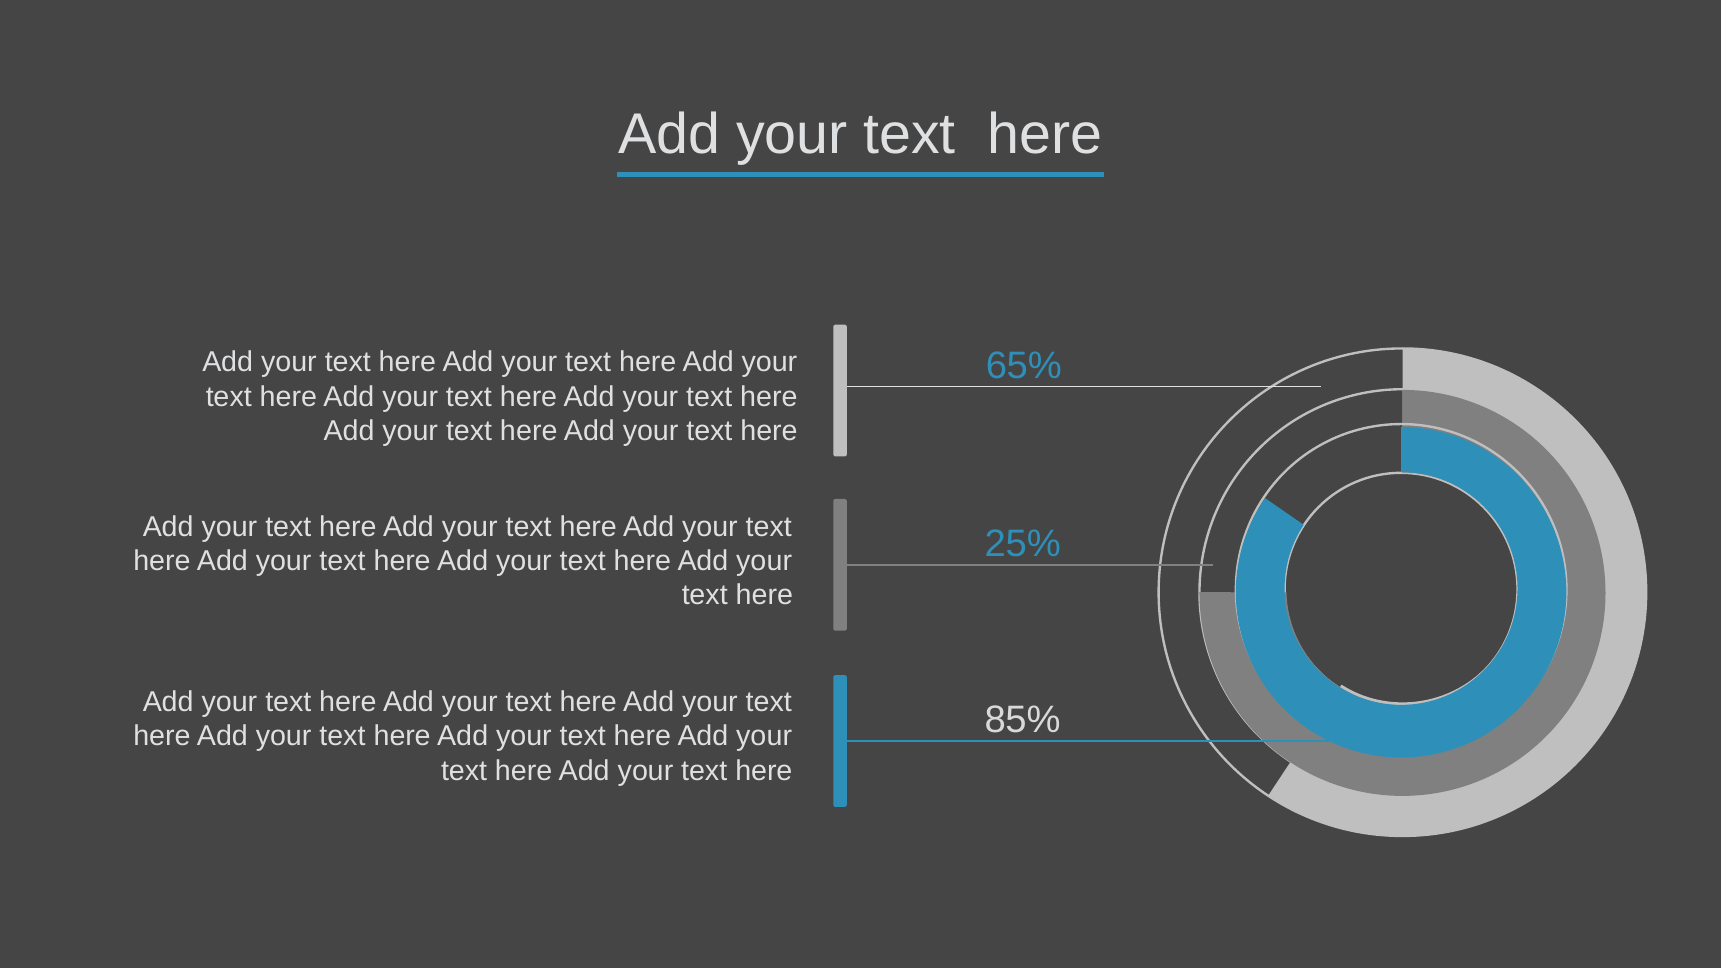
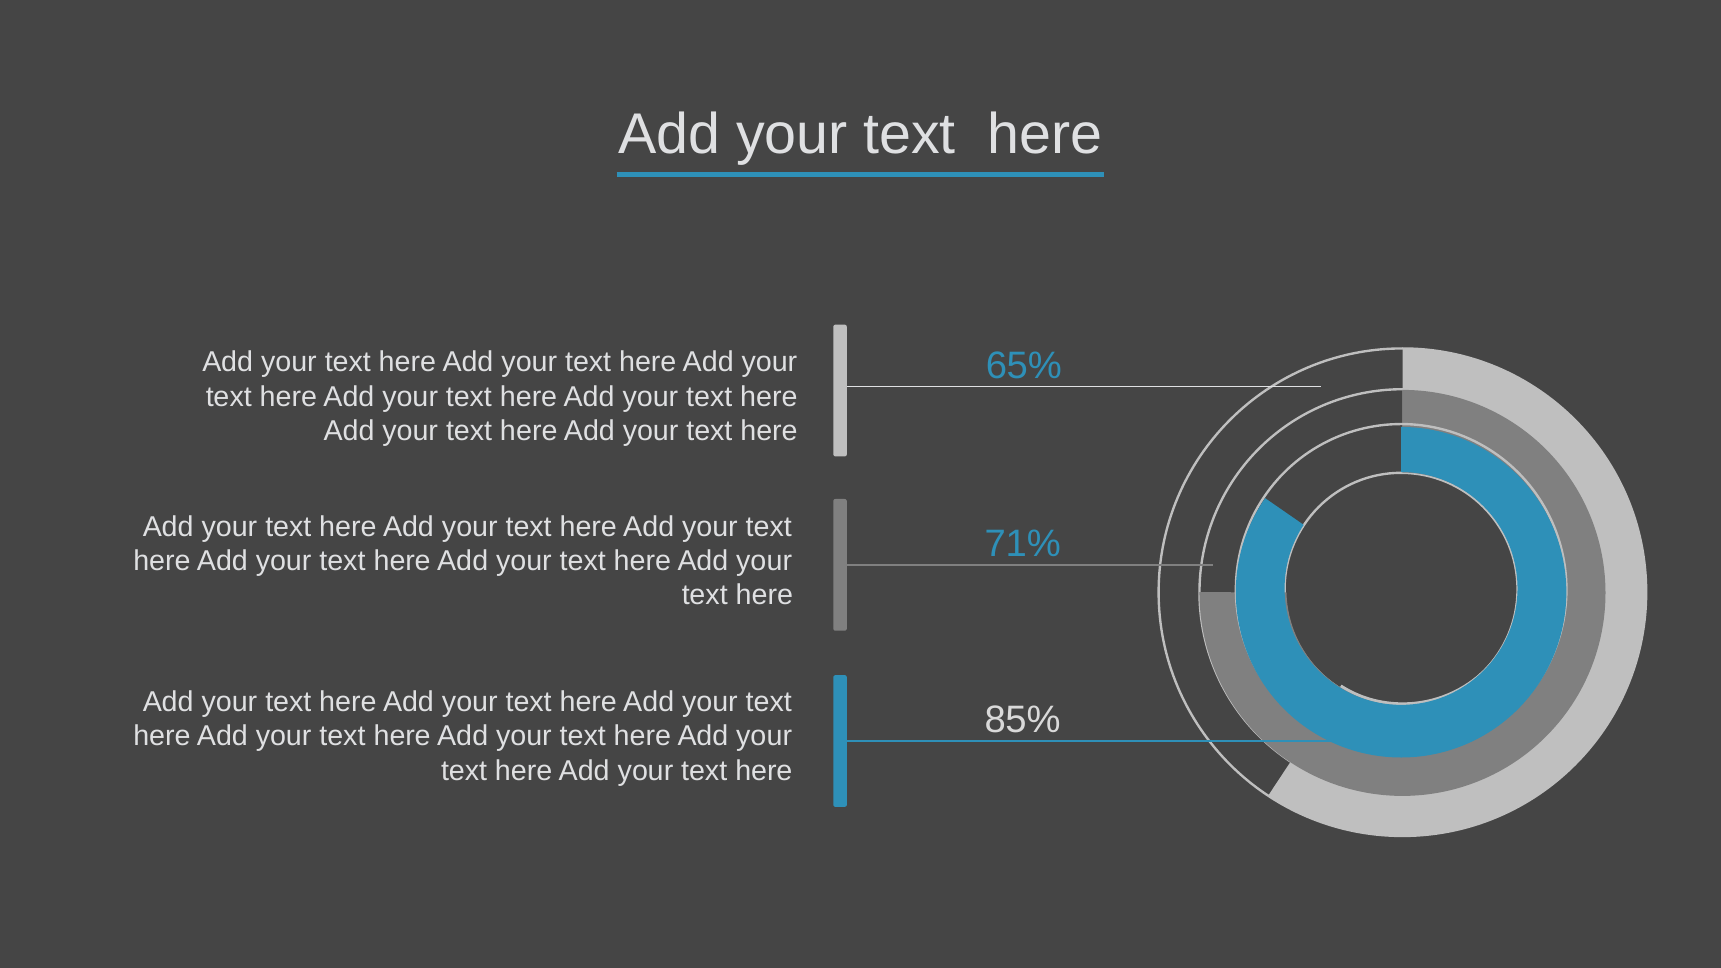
25%: 25% -> 71% (1023, 543)
